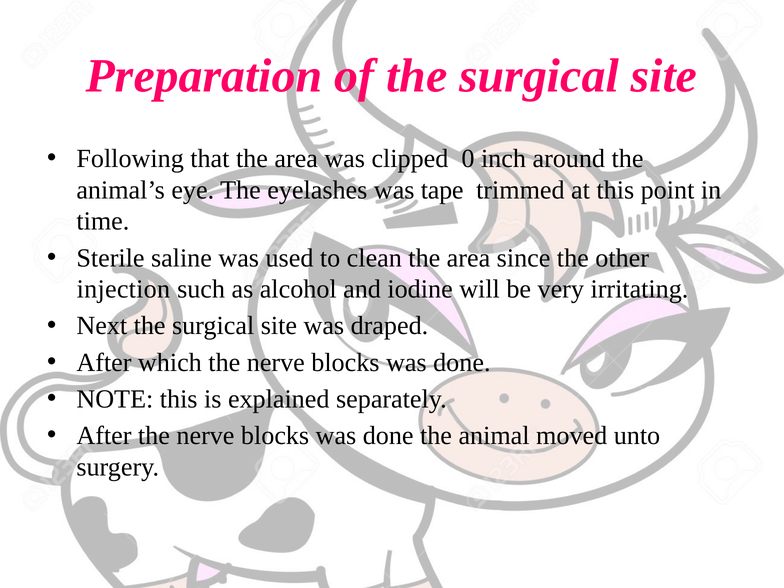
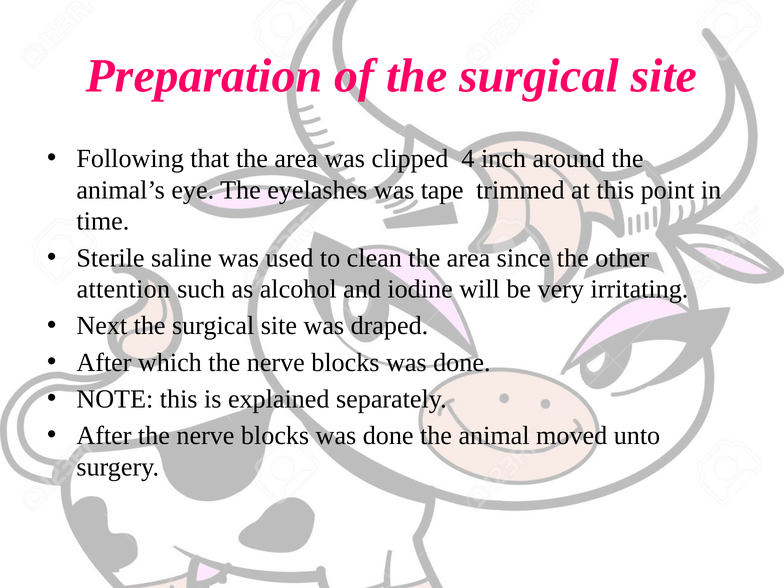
0: 0 -> 4 (468, 159)
injection: injection -> attention (123, 289)
